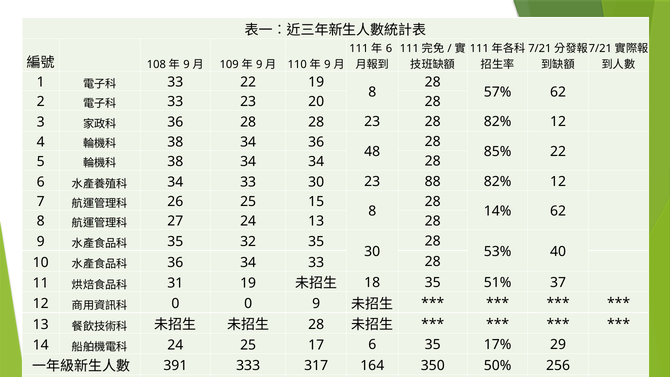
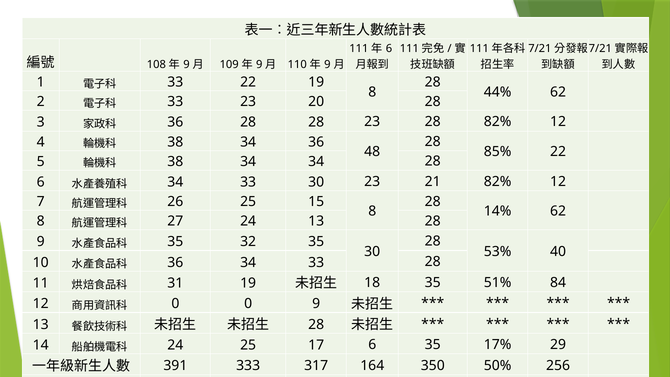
57%: 57% -> 44% (498, 92)
88: 88 -> 21 (433, 181)
37: 37 -> 84 (558, 282)
